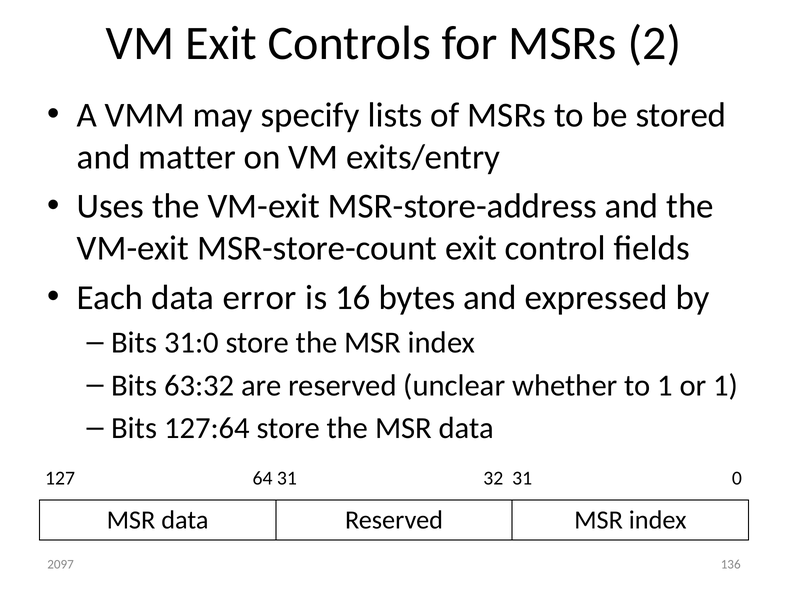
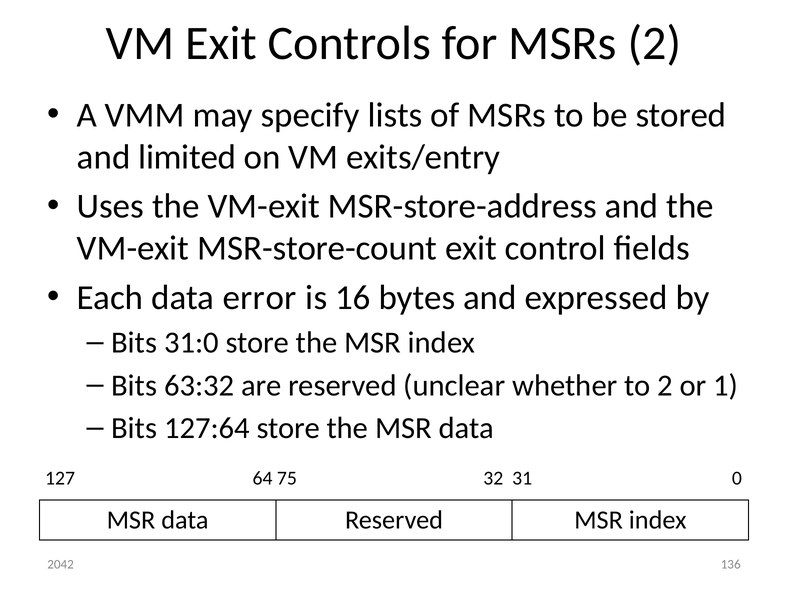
matter: matter -> limited (187, 157)
to 1: 1 -> 2 (665, 386)
64 31: 31 -> 75 (287, 478)
2097: 2097 -> 2042 (61, 564)
